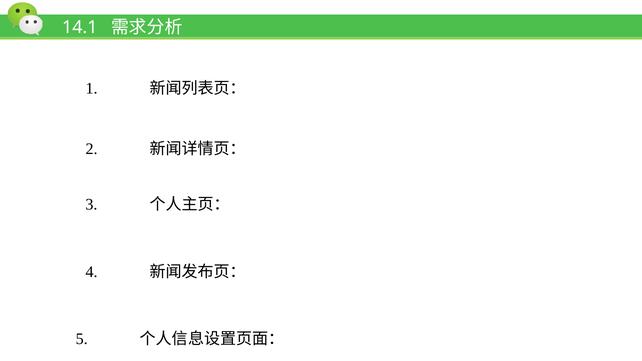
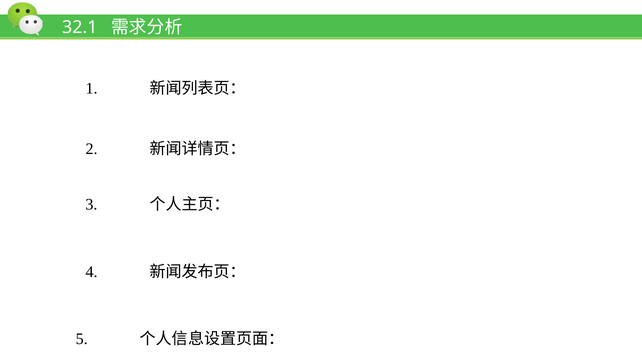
14.1: 14.1 -> 32.1 (80, 27)
